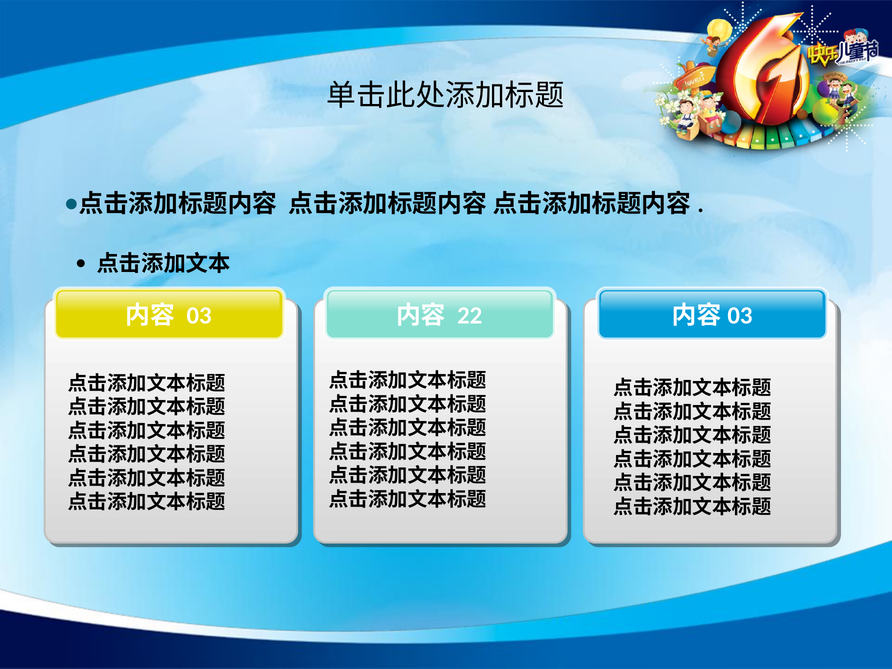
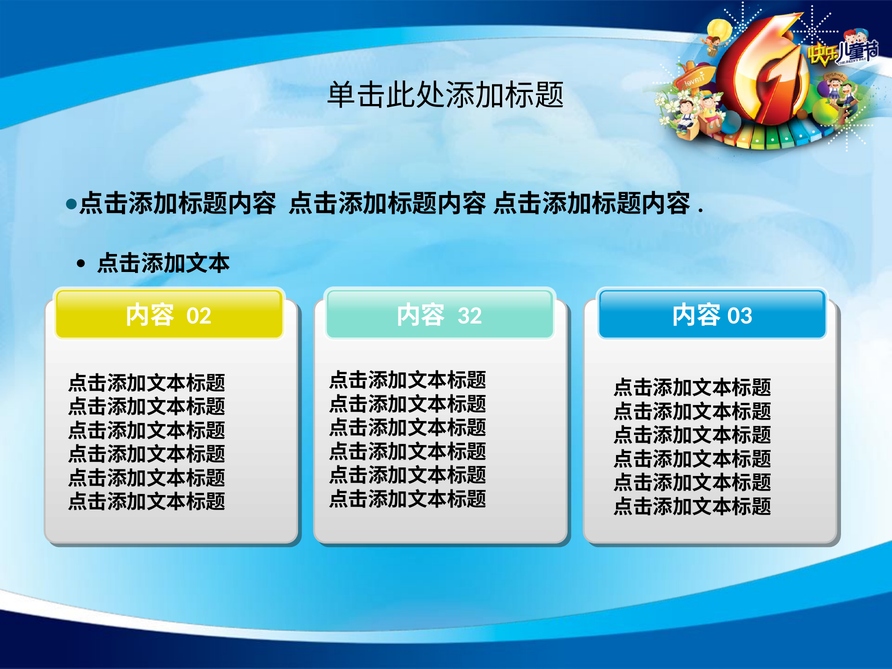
03: 03 -> 02 (199, 315)
22: 22 -> 32 (470, 315)
